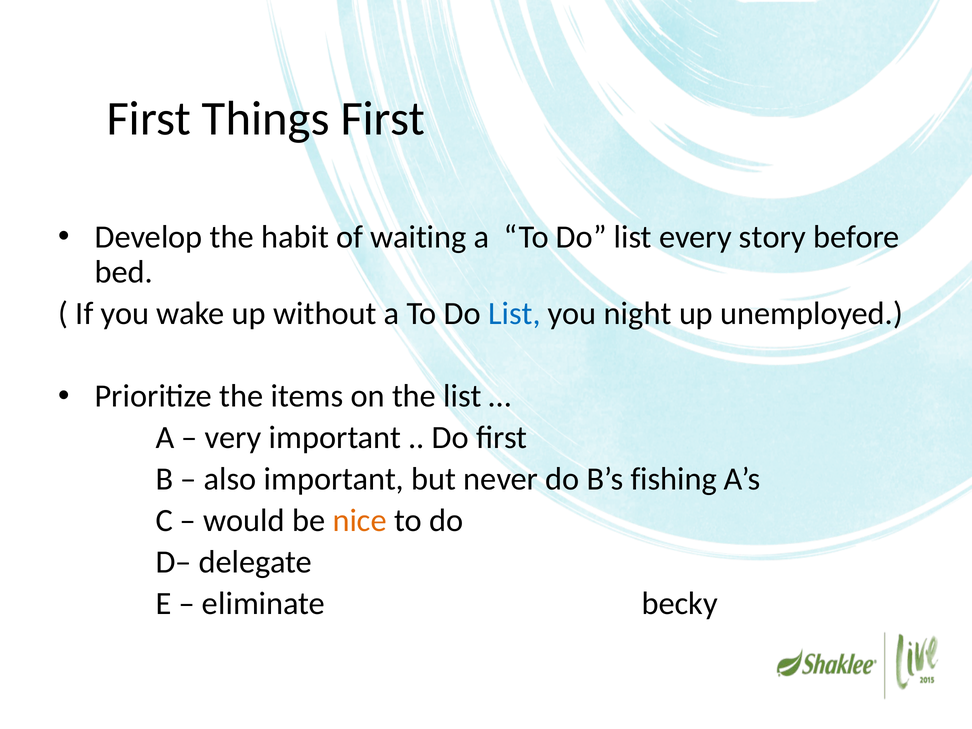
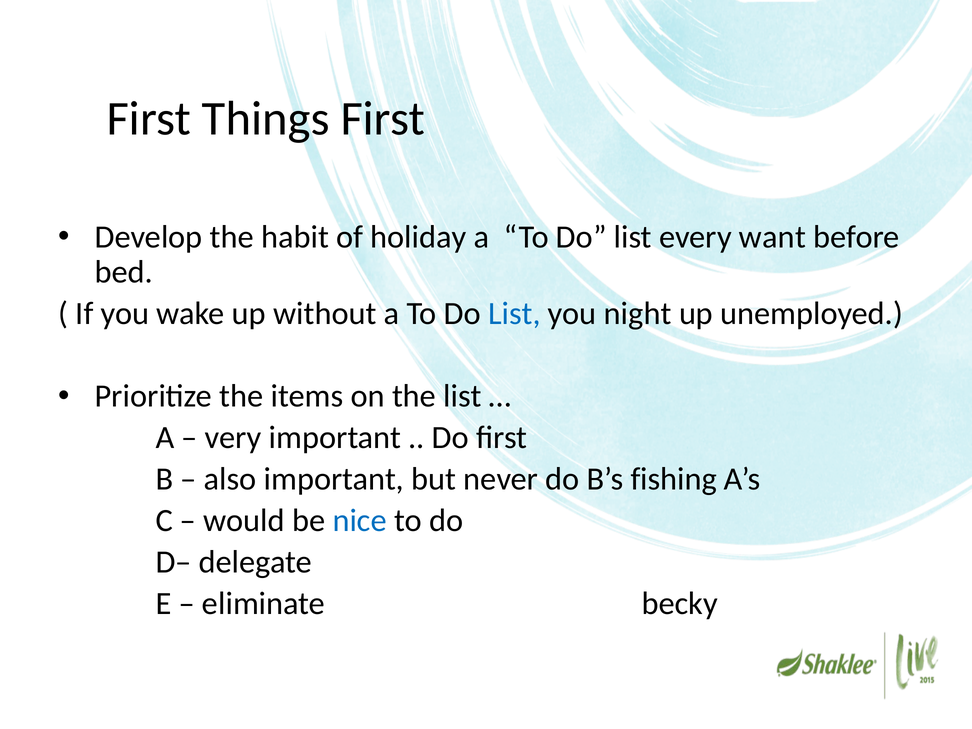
waiting: waiting -> holiday (418, 237)
story: story -> want (772, 237)
nice colour: orange -> blue (360, 521)
